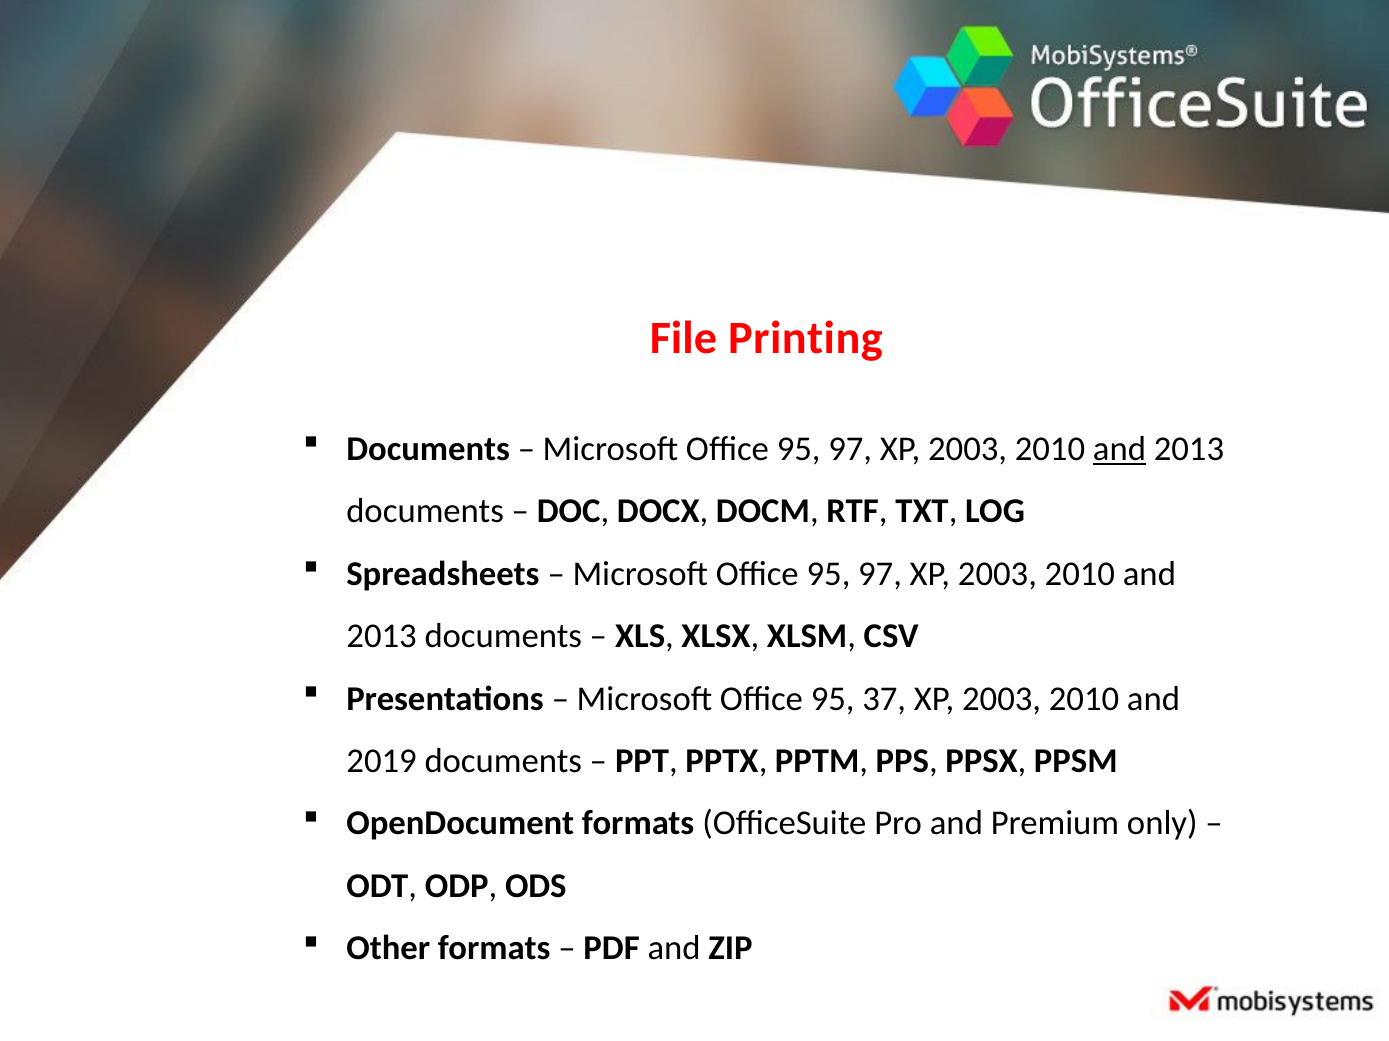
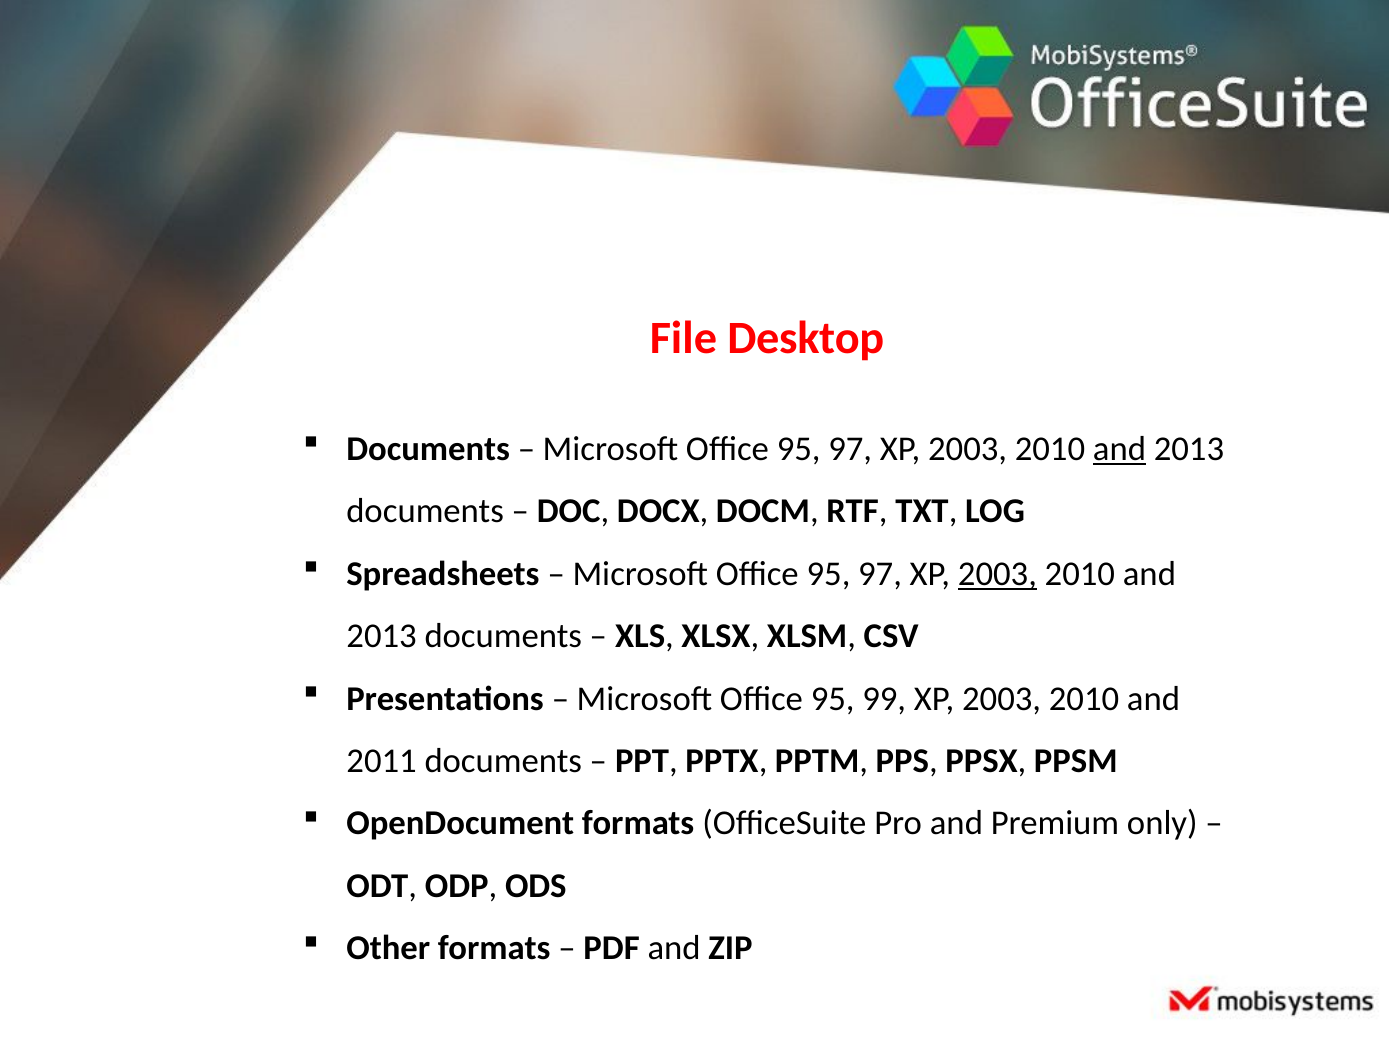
Printing: Printing -> Desktop (806, 339)
2003 underline: none -> present (997, 574)
37: 37 -> 99 (884, 699)
2019: 2019 -> 2011 (382, 762)
